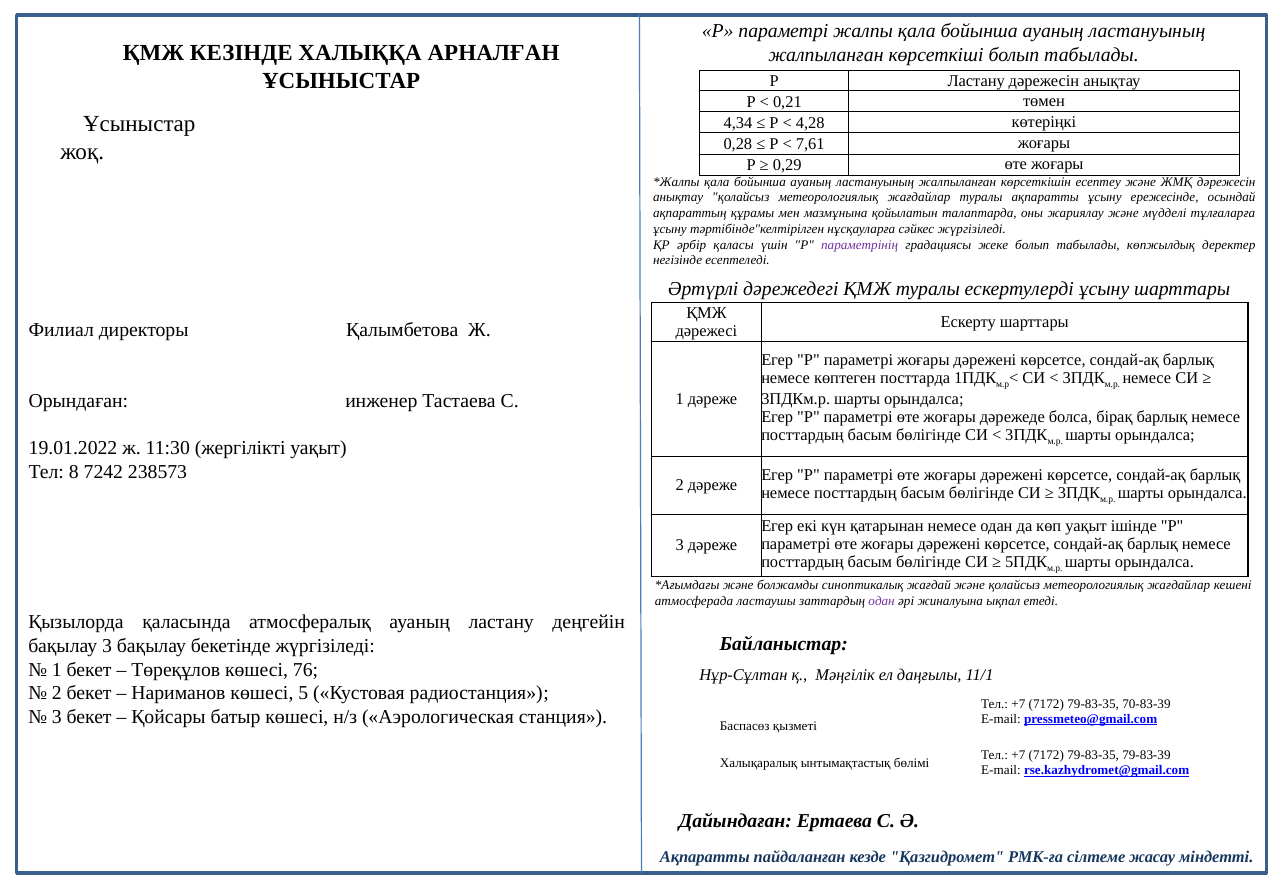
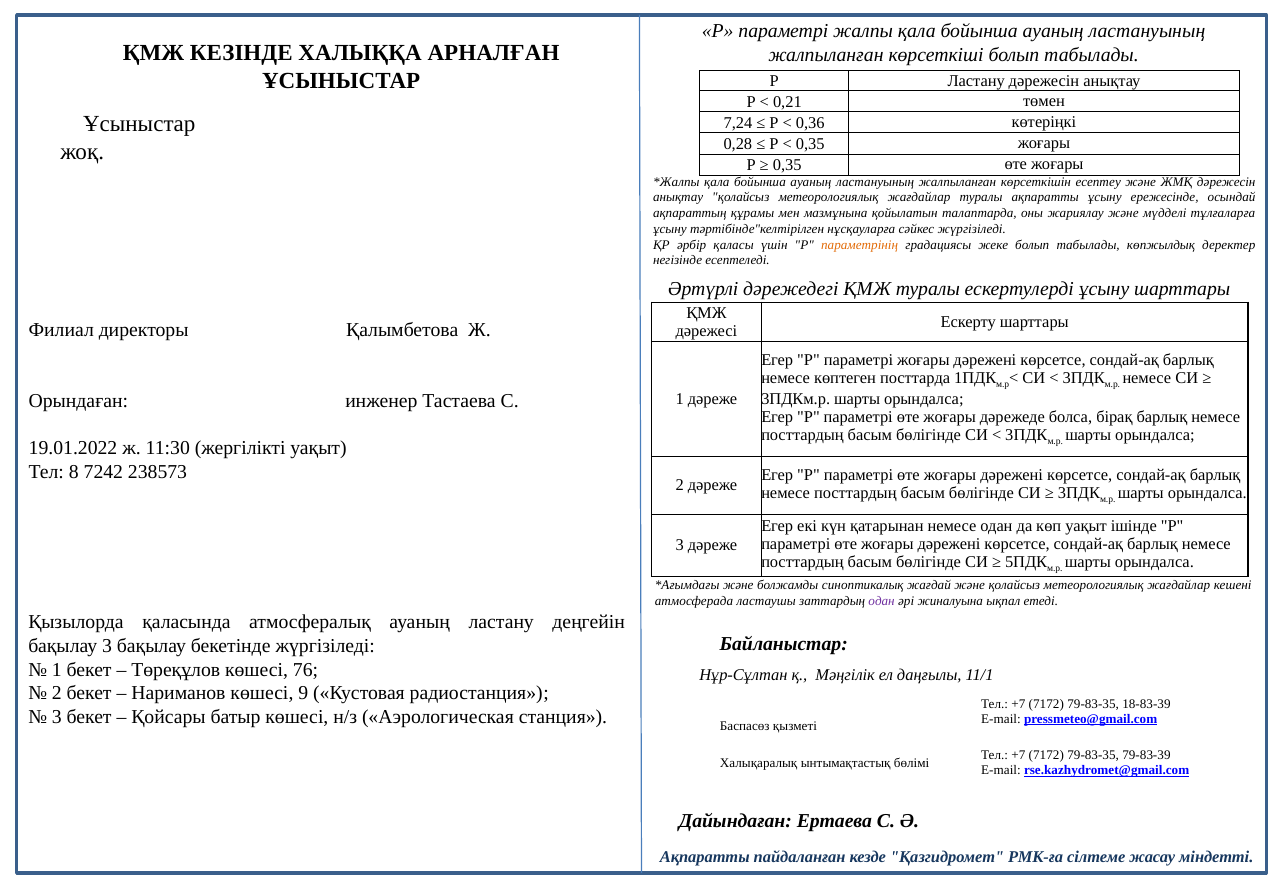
4,34: 4,34 -> 7,24 (738, 123)
4,28: 4,28 -> 0,36 (810, 123)
7,61: 7,61 -> 0,35 (810, 144)
0,29: 0,29 -> 0,35 (787, 165)
параметрінің colour: purple -> orange (860, 245)
5: 5 -> 9 (303, 694)
70-83-39: 70-83-39 -> 18-83-39 (1146, 704)
